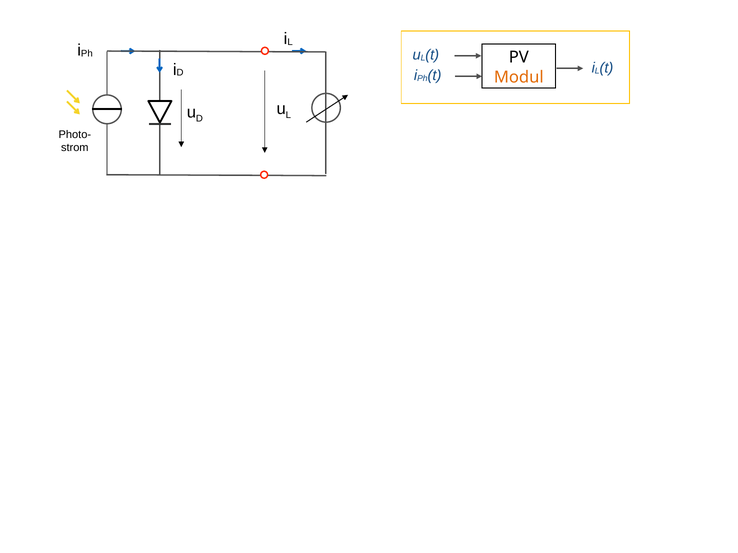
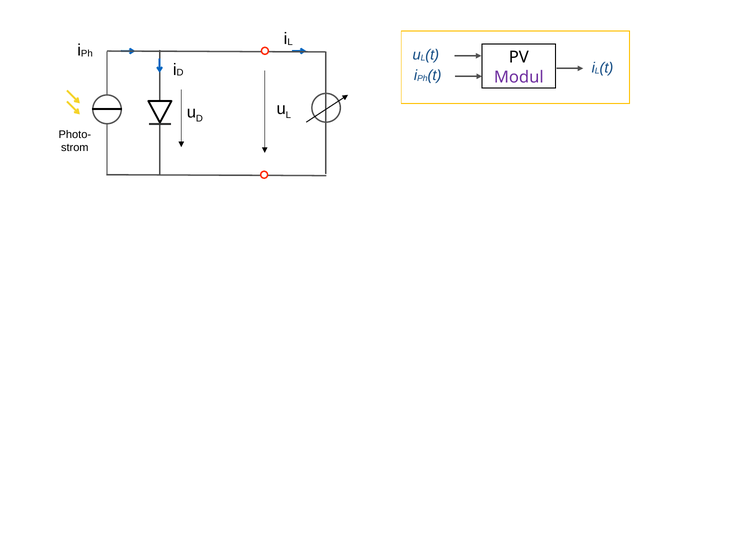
Modul colour: orange -> purple (519, 77)
